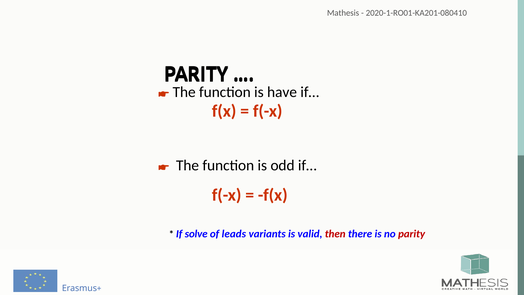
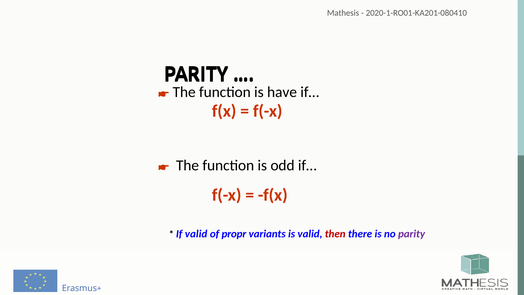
If solve: solve -> valid (196, 234)
leads: leads -> propr (234, 234)
parity colour: red -> purple (412, 234)
